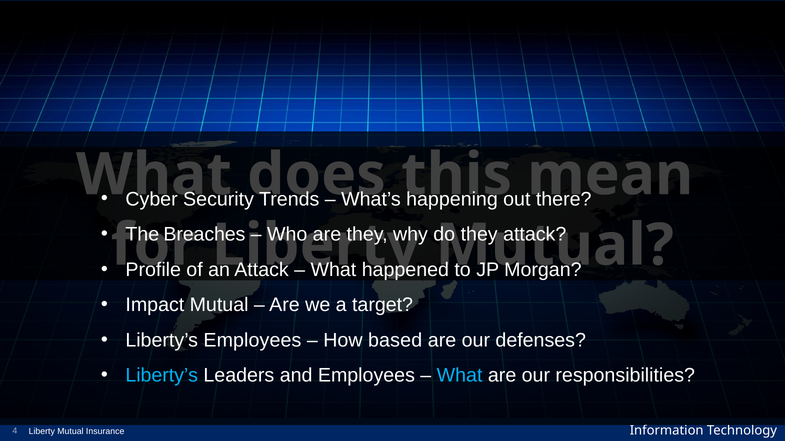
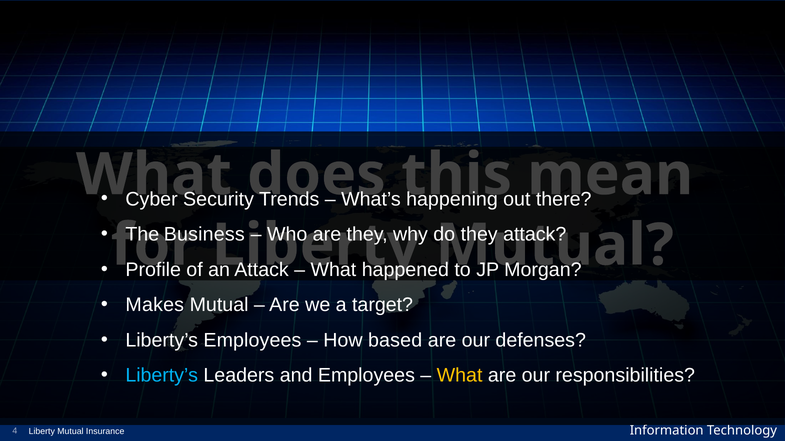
Breaches: Breaches -> Business (204, 235)
Impact: Impact -> Makes (155, 305)
What colour: light blue -> yellow (460, 376)
